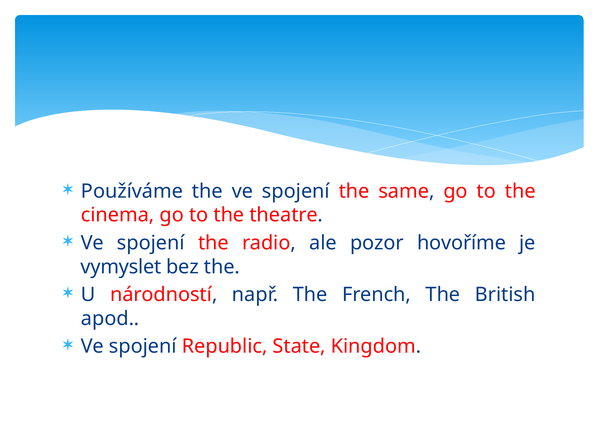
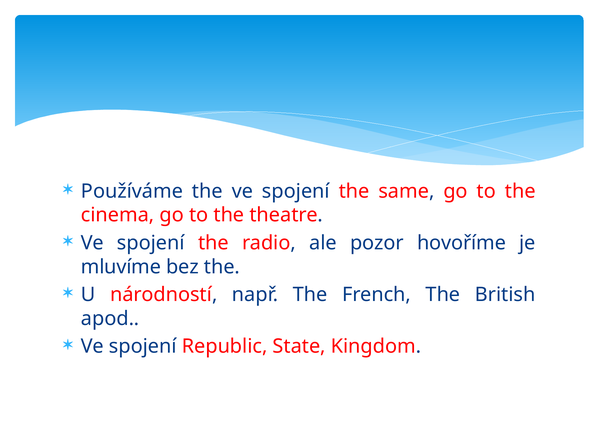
vymyslet: vymyslet -> mluvíme (121, 267)
